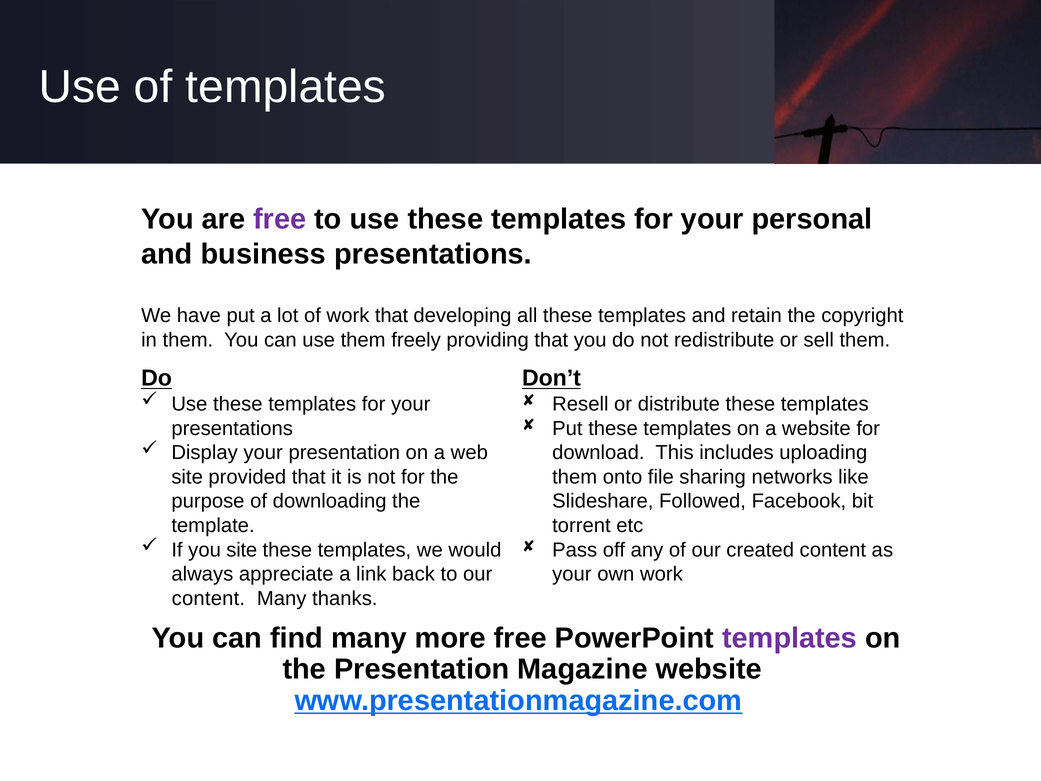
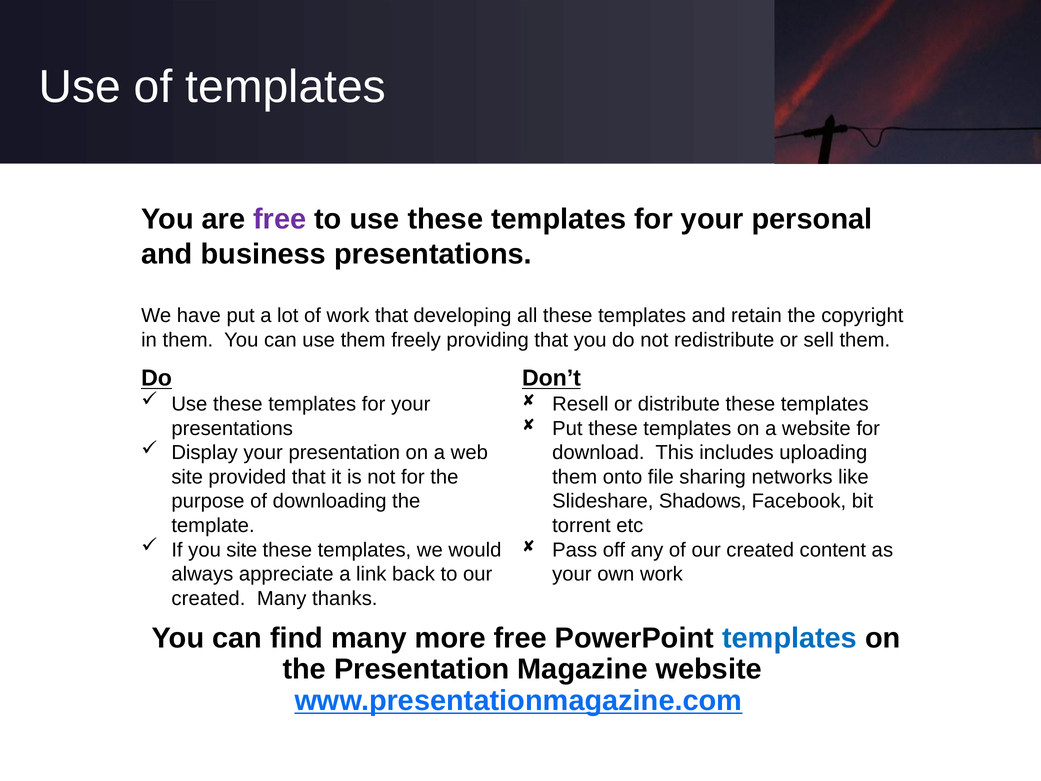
Followed: Followed -> Shadows (703, 501)
content: content -> created (208, 598)
templates colour: purple -> blue (790, 638)
